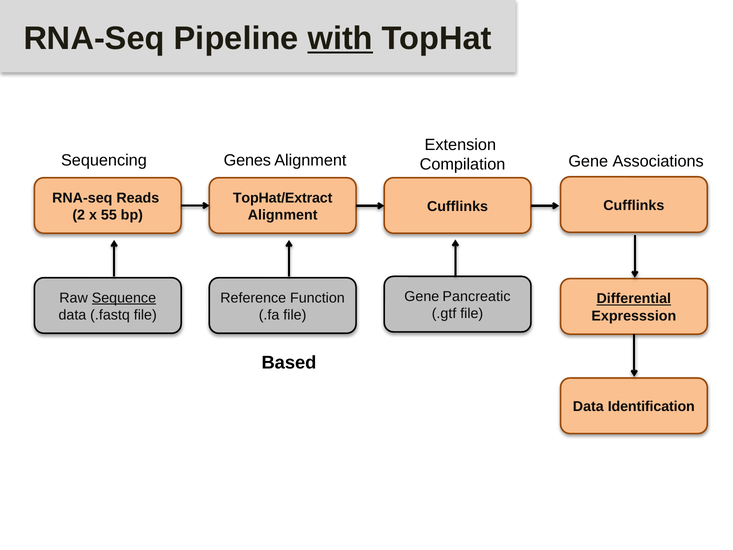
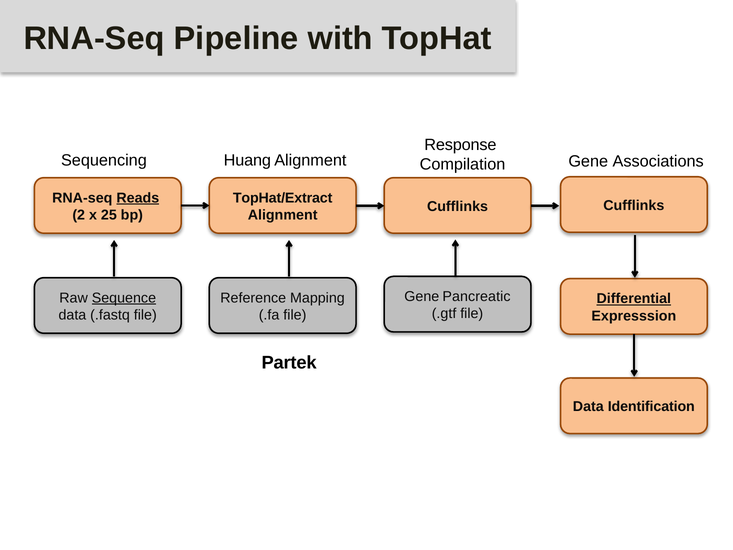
with underline: present -> none (340, 38)
Extension: Extension -> Response (460, 145)
Genes: Genes -> Huang (247, 160)
Reads underline: none -> present (138, 198)
55: 55 -> 25 (109, 215)
Function: Function -> Mapping (317, 298)
Based: Based -> Partek (289, 362)
